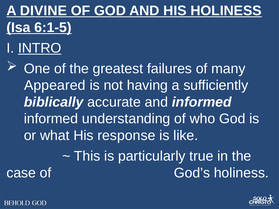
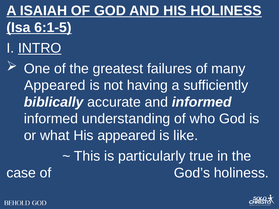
DIVINE: DIVINE -> ISAIAH (43, 11)
His response: response -> appeared (127, 136)
